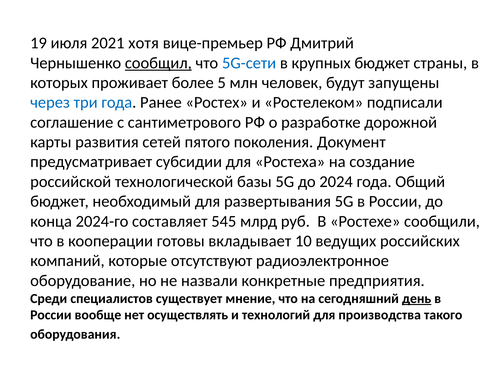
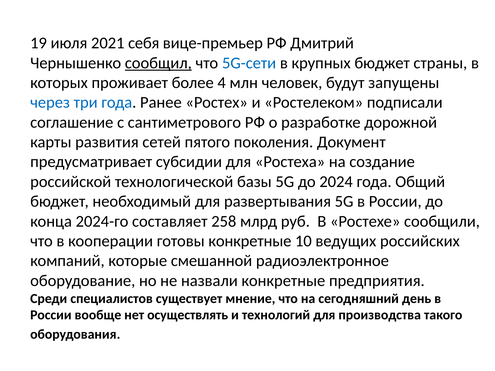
хотя: хотя -> себя (144, 43)
5: 5 -> 4 (222, 83)
545: 545 -> 258 (224, 221)
готовы вкладывает: вкладывает -> конкретные (250, 241)
отсутствуют: отсутствуют -> смешанной (212, 261)
день underline: present -> none (417, 299)
